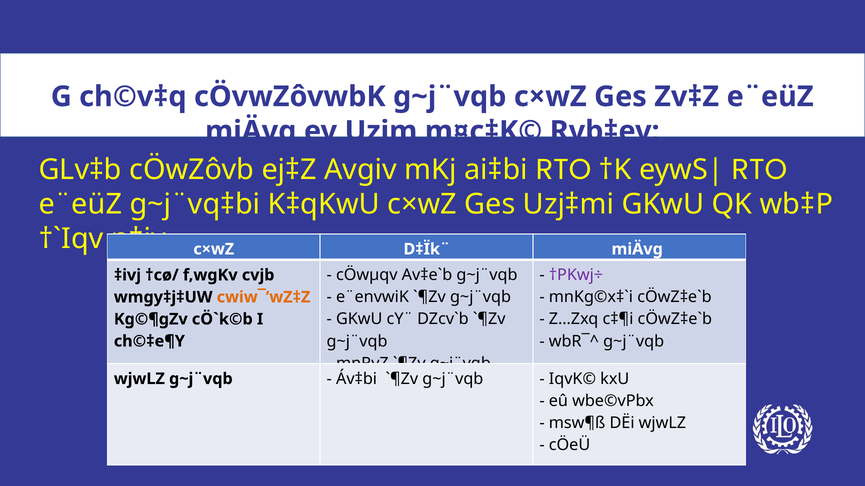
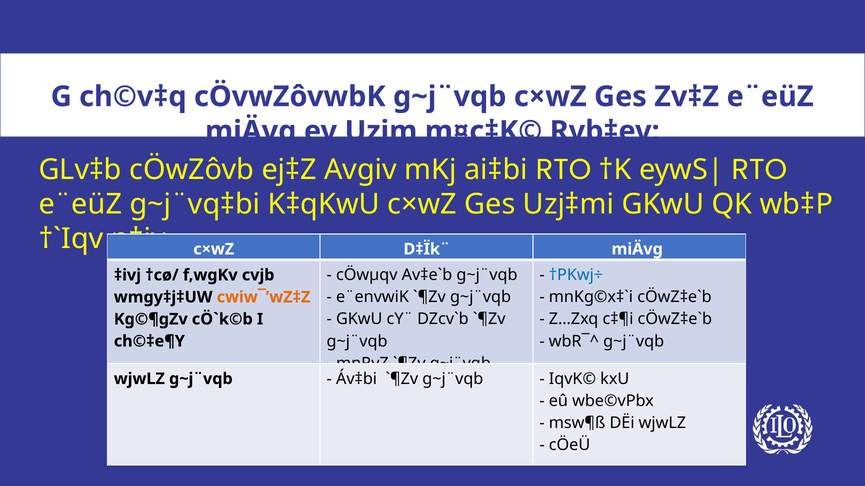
†PKwj÷ colour: purple -> blue (576, 275)
